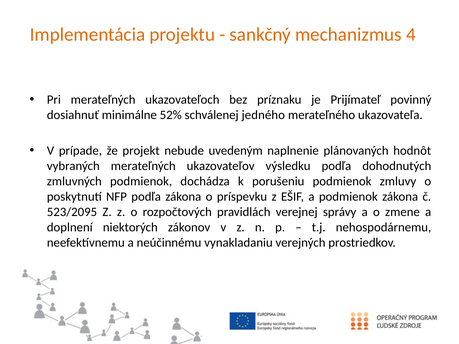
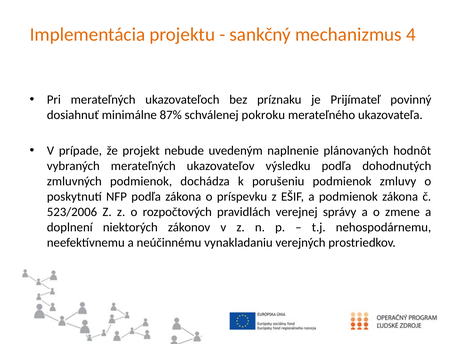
52%: 52% -> 87% (171, 115)
jedného: jedného -> pokroku (263, 115)
523/2095: 523/2095 -> 523/2006 (72, 212)
